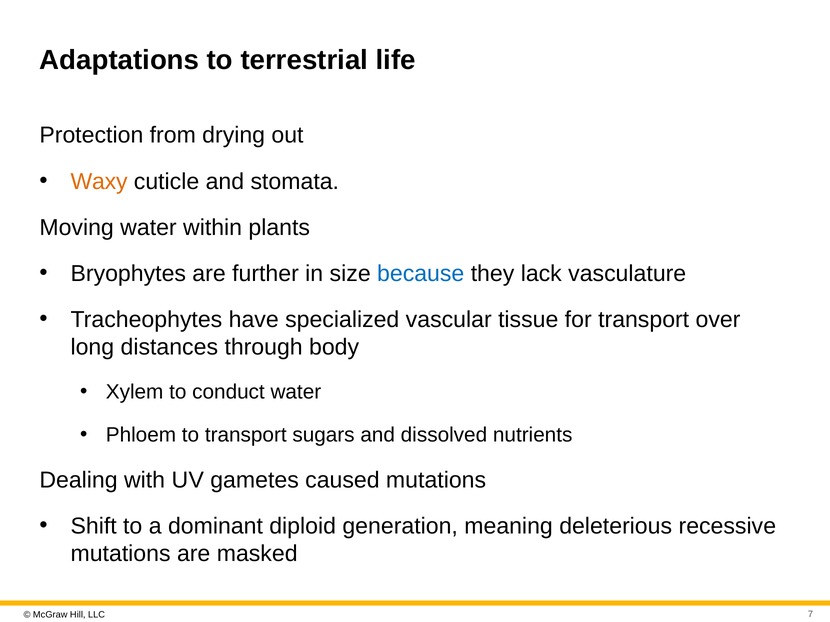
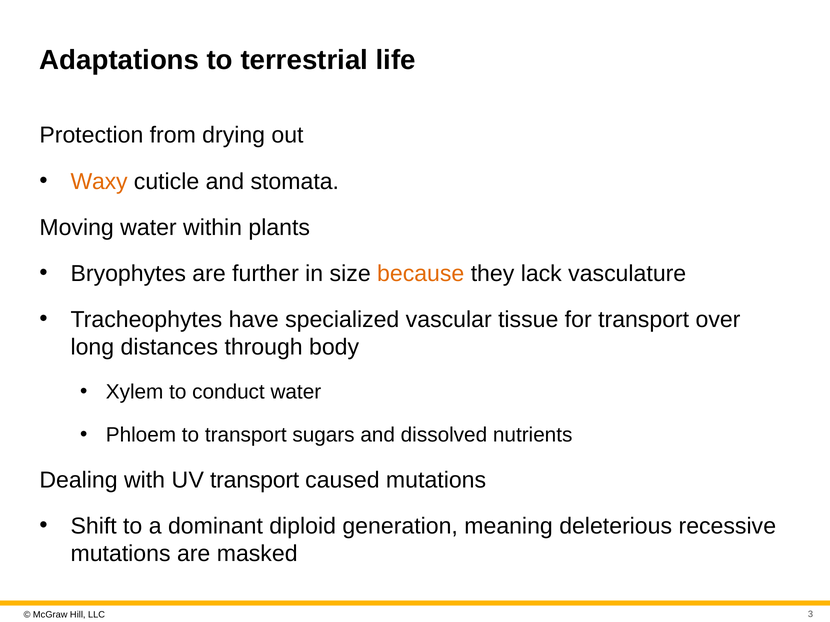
because colour: blue -> orange (421, 274)
V gametes: gametes -> transport (255, 480)
7: 7 -> 3 (811, 615)
